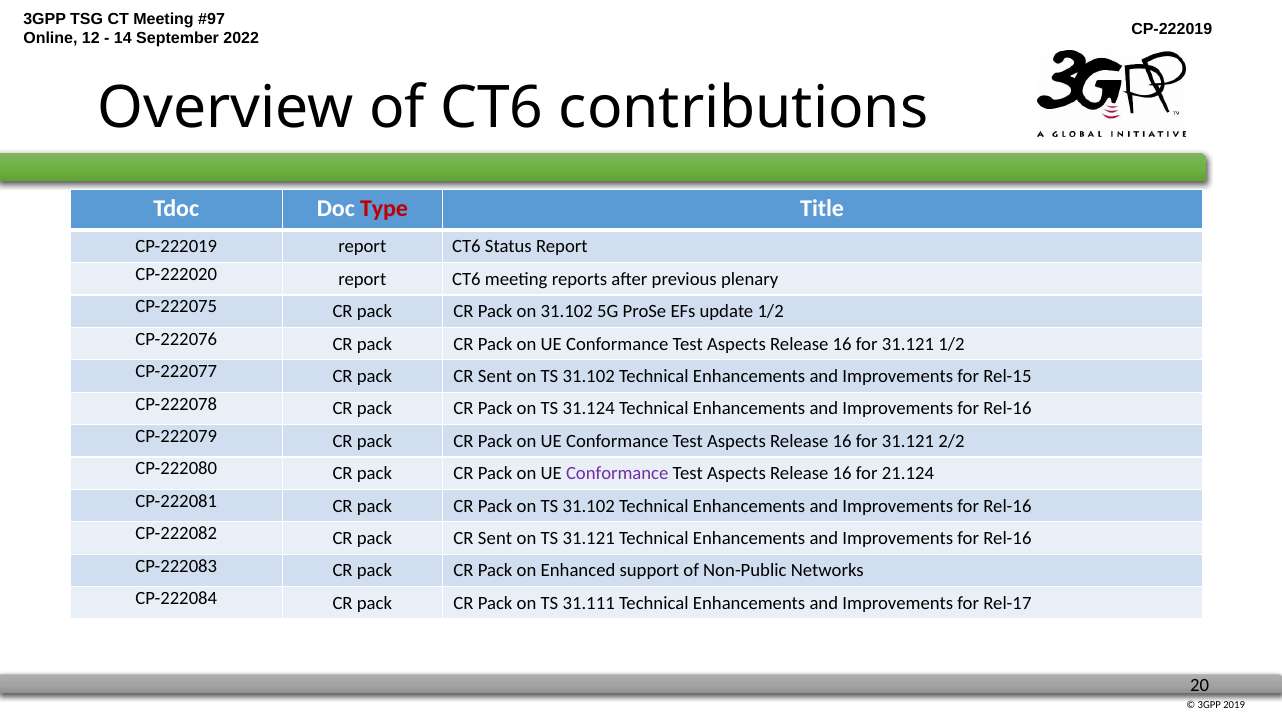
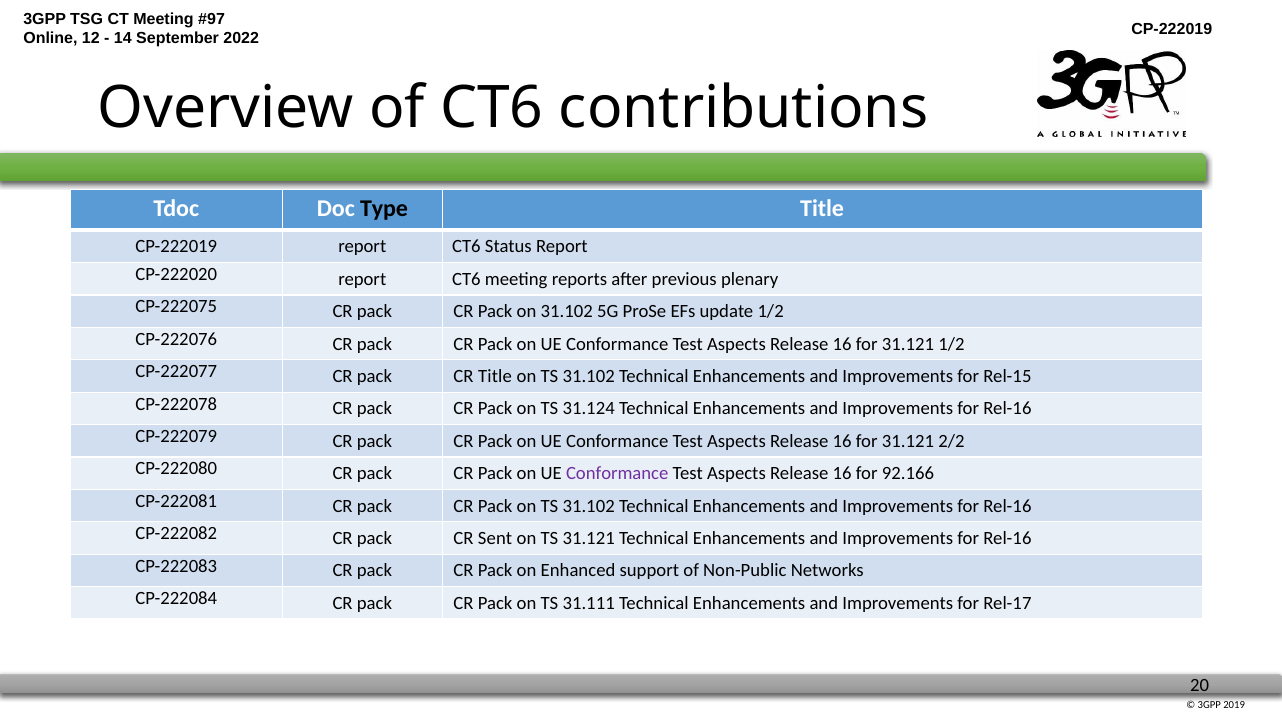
Type colour: red -> black (384, 209)
Sent: Sent -> Title (495, 376)
21.124: 21.124 -> 92.166 (908, 474)
